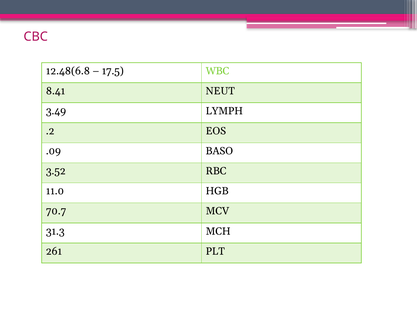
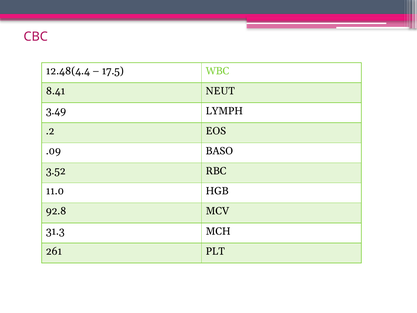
12.48(6.8: 12.48(6.8 -> 12.48(4.4 (68, 71)
70.7: 70.7 -> 92.8 (56, 211)
